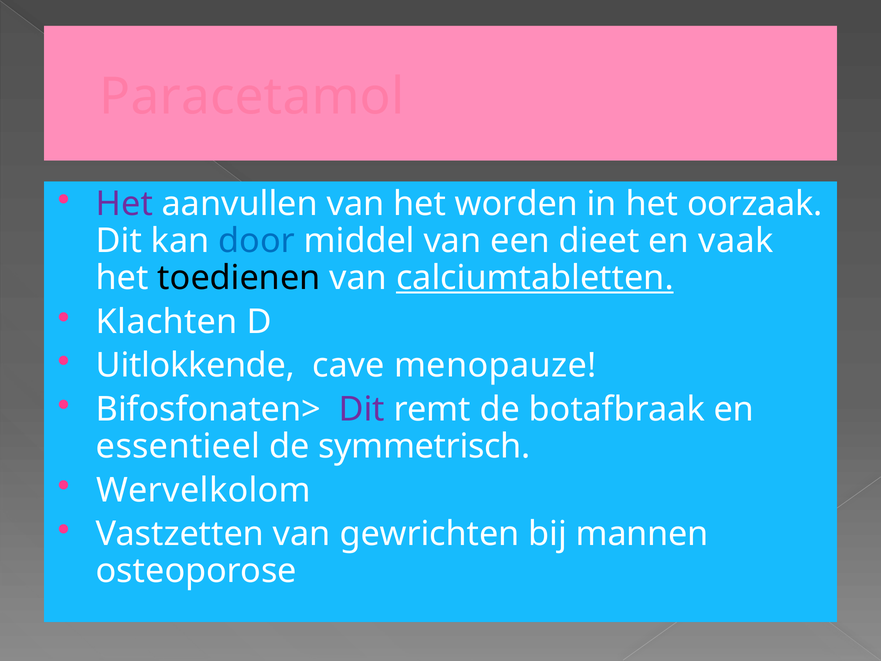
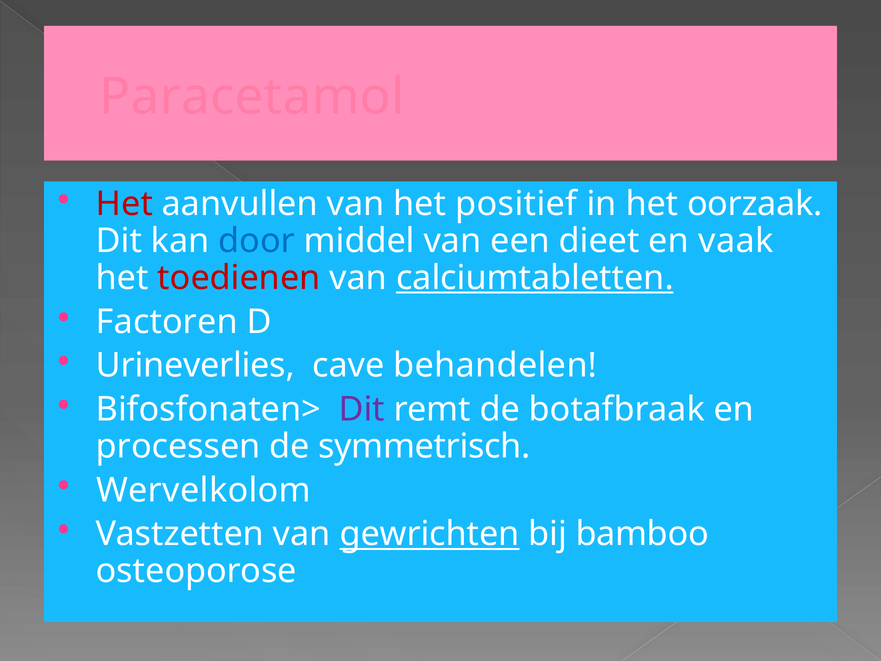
Het colour: purple -> red (124, 204)
worden: worden -> positief (516, 204)
toedienen colour: black -> red (239, 278)
Klachten: Klachten -> Factoren (167, 322)
Uitlokkende: Uitlokkende -> Urineverlies (195, 365)
menopauze: menopauze -> behandelen (495, 365)
essentieel: essentieel -> processen (178, 446)
gewrichten underline: none -> present (430, 534)
mannen: mannen -> bamboo (642, 534)
